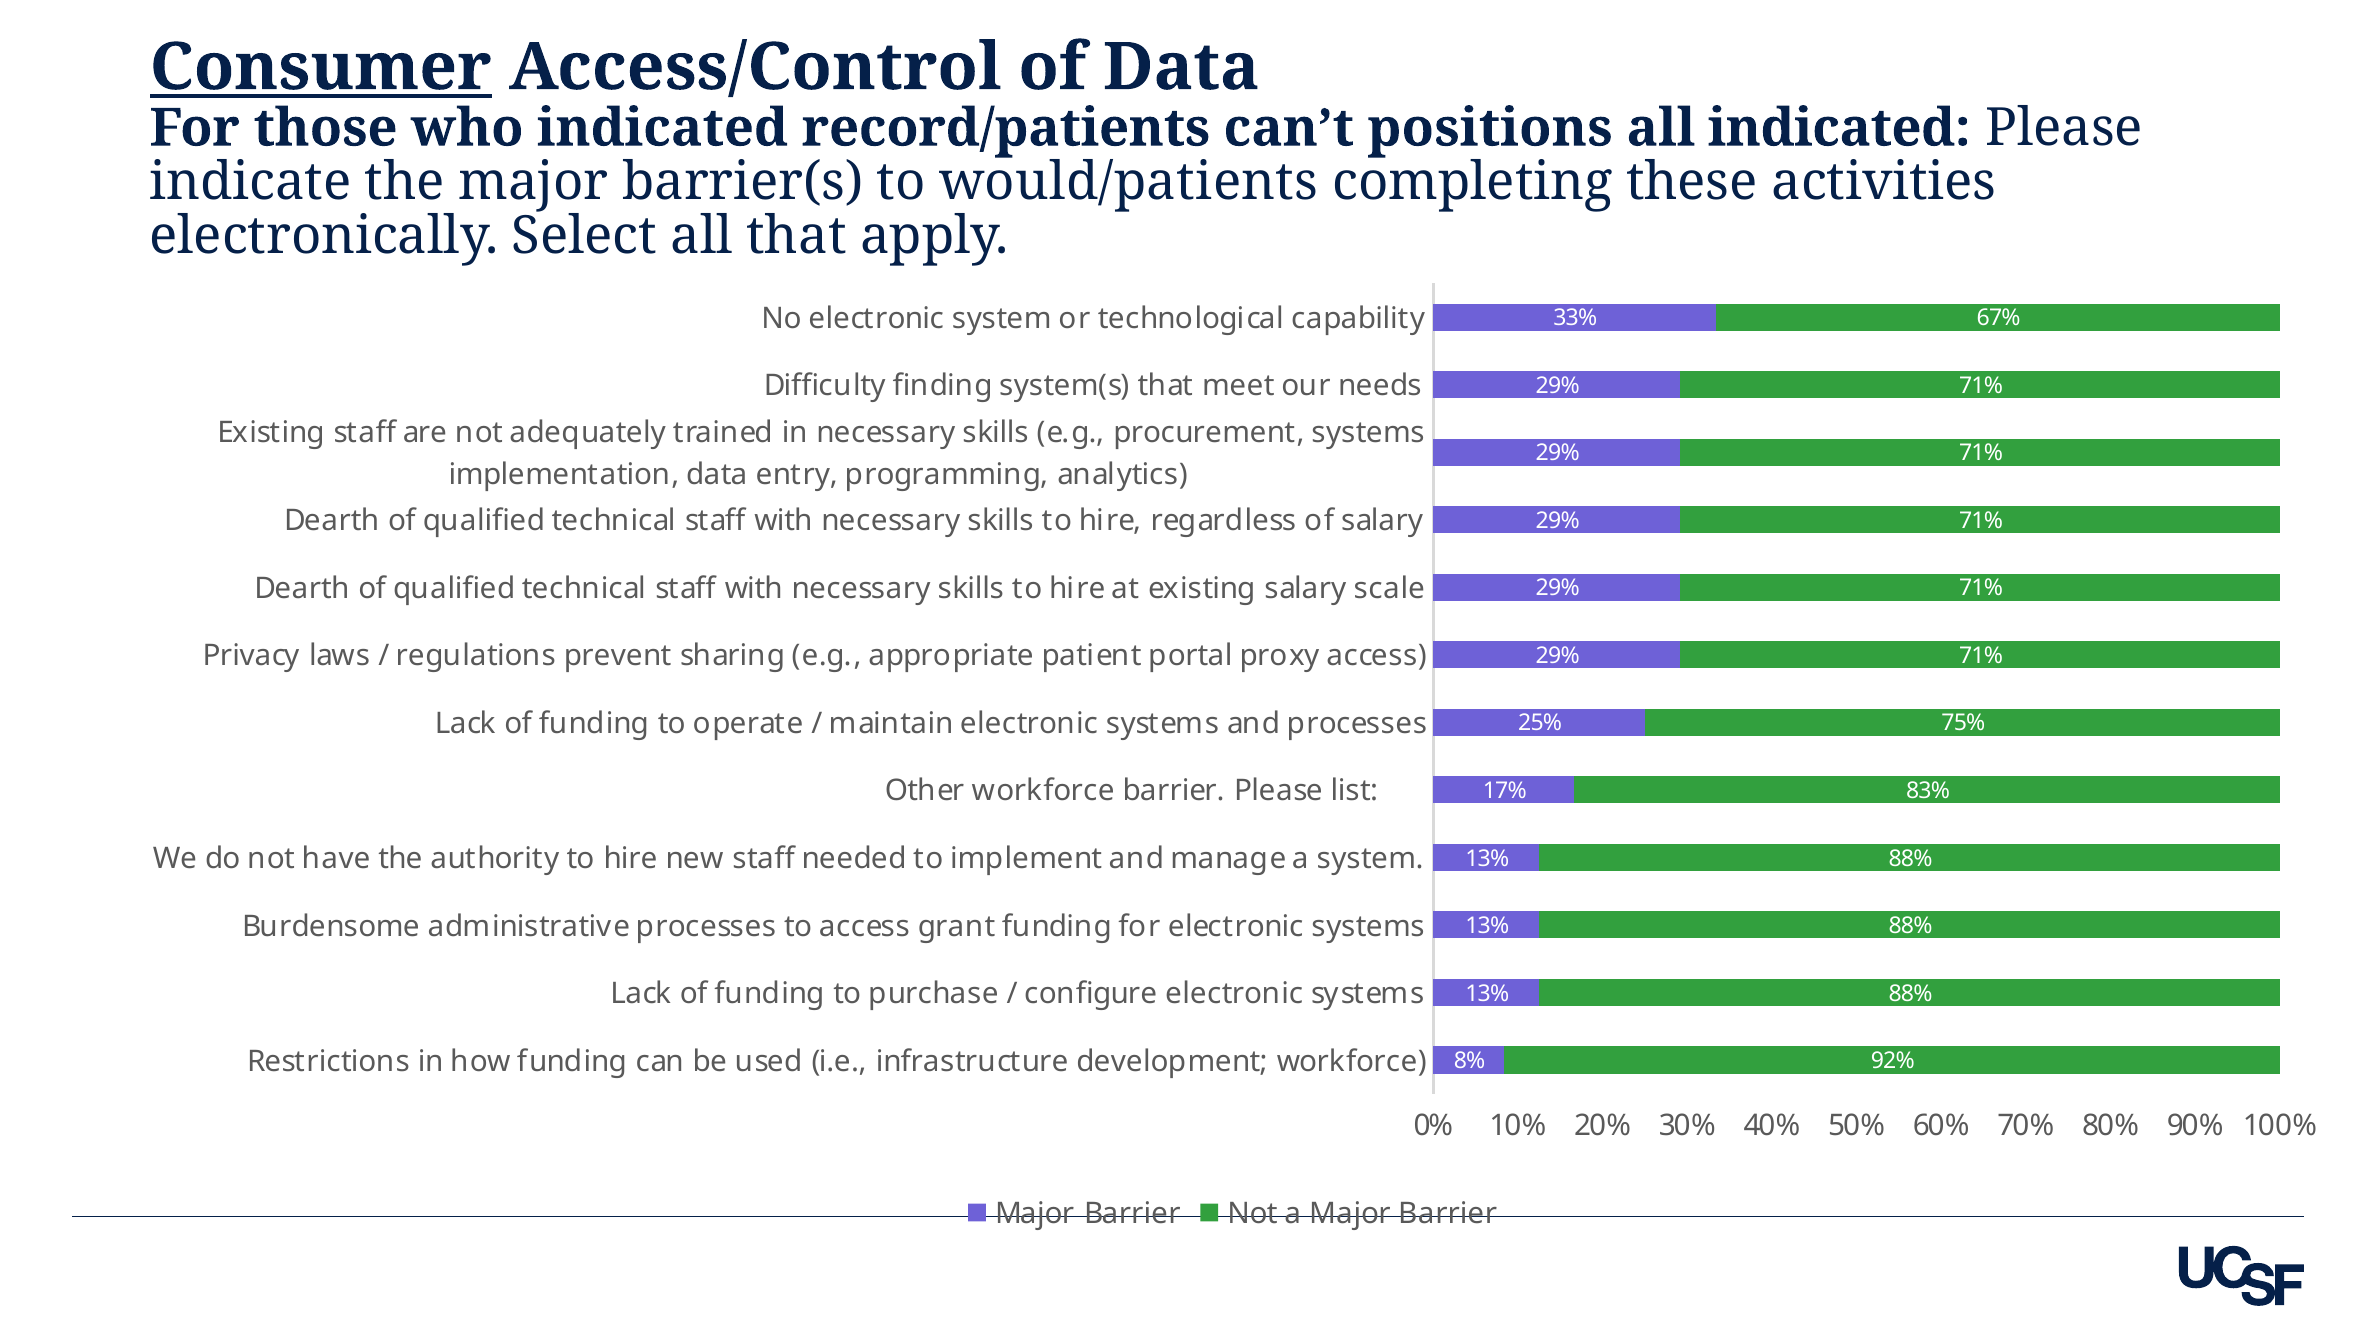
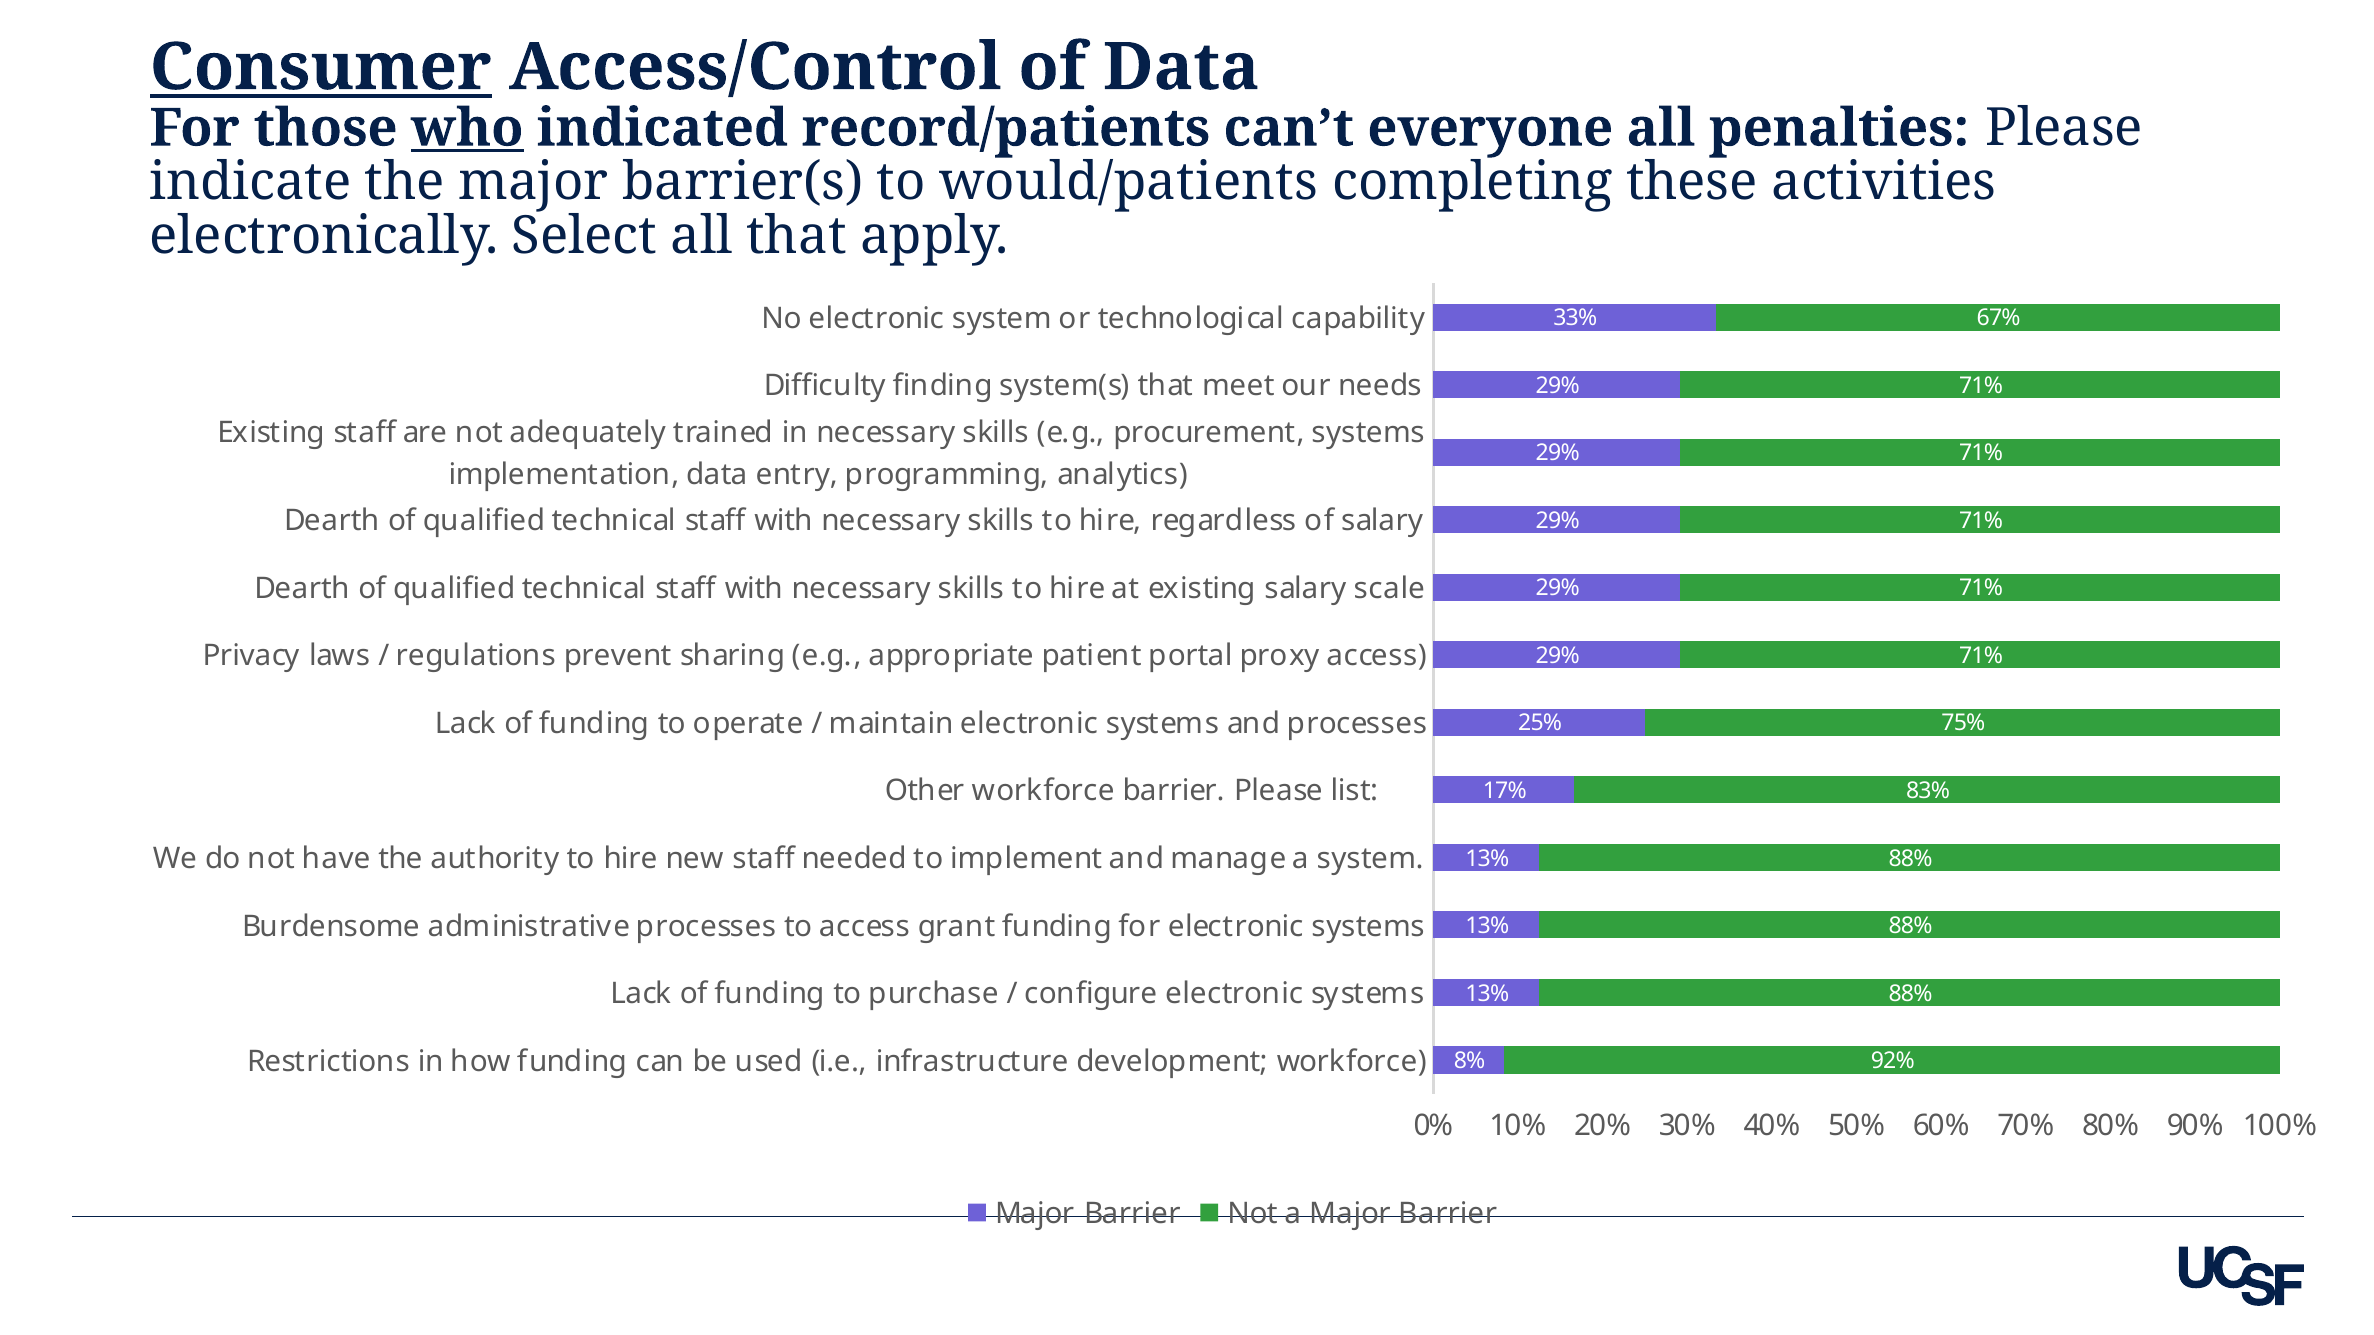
who underline: none -> present (467, 128)
positions: positions -> everyone (1490, 128)
all indicated: indicated -> penalties (1839, 128)
